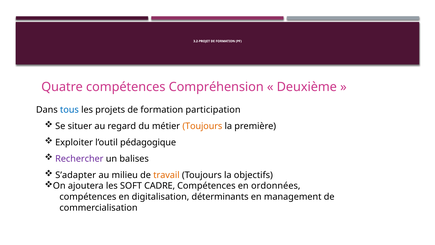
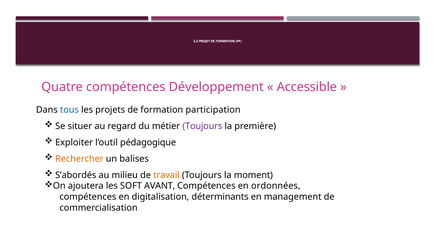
Compréhension: Compréhension -> Développement (216, 87)
Deuxième: Deuxième -> Accessible (307, 87)
Toujours colour: orange -> purple (202, 126)
Rechercher colour: purple -> orange (79, 158)
S’adapter: S’adapter -> S’abordés (76, 175)
objectifs: objectifs -> moment (253, 175)
CADRE: CADRE -> AVANT (160, 186)
